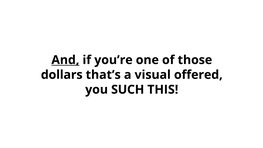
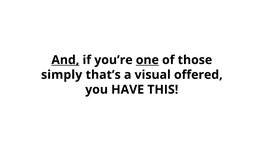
one underline: none -> present (147, 60)
dollars: dollars -> simply (62, 75)
SUCH: SUCH -> HAVE (128, 90)
